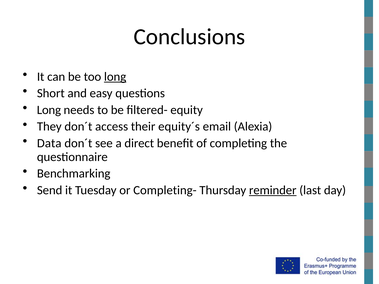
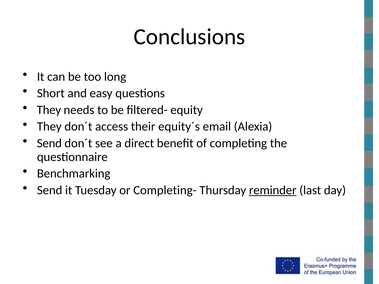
long underline: present -> none (115, 77)
Long: Long -> They (49, 110)
Data: Data -> Send (49, 143)
